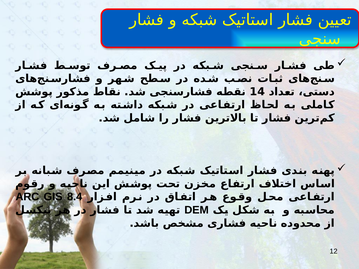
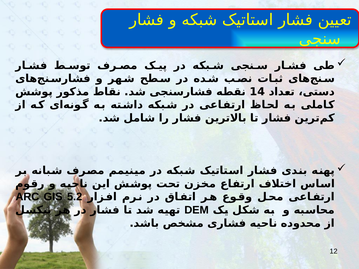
8.4: 8.4 -> 5.2 (75, 197)
